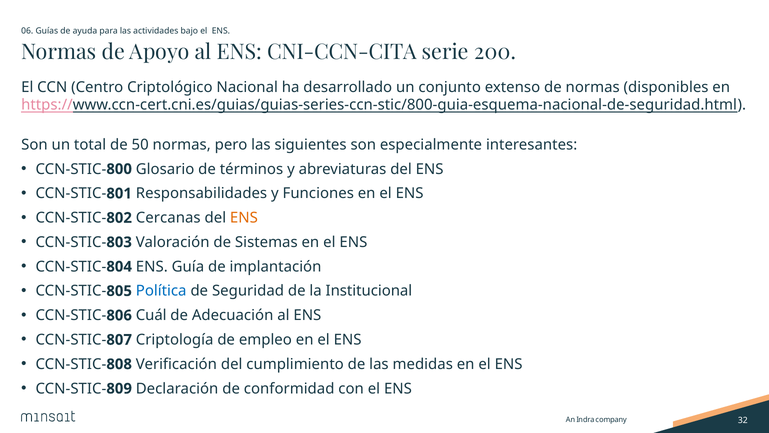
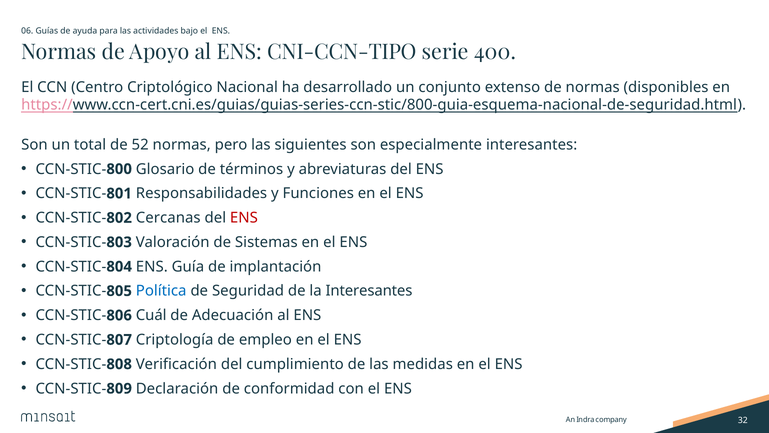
CNI-CCN-CITA: CNI-CCN-CITA -> CNI-CCN-TIPO (342, 52)
200: 200 -> 400 (495, 52)
50: 50 -> 52 (140, 145)
ENS colour: orange -> red (244, 218)
la Institucional: Institucional -> Interesantes (369, 291)
